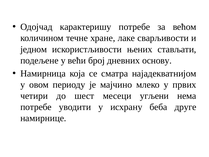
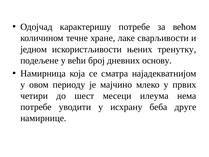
стављати: стављати -> тренутку (177, 49)
угљени: угљени -> илеума (154, 96)
